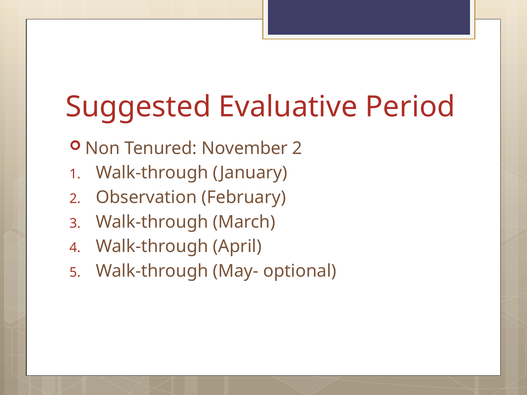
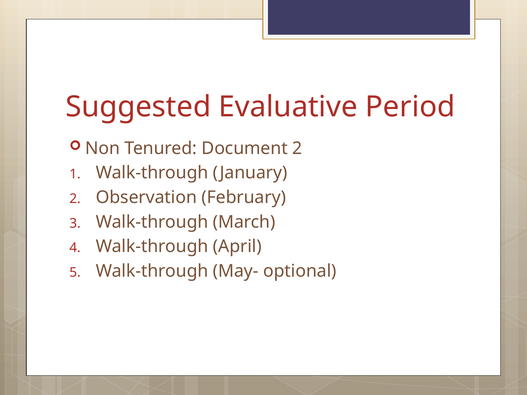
November: November -> Document (245, 148)
